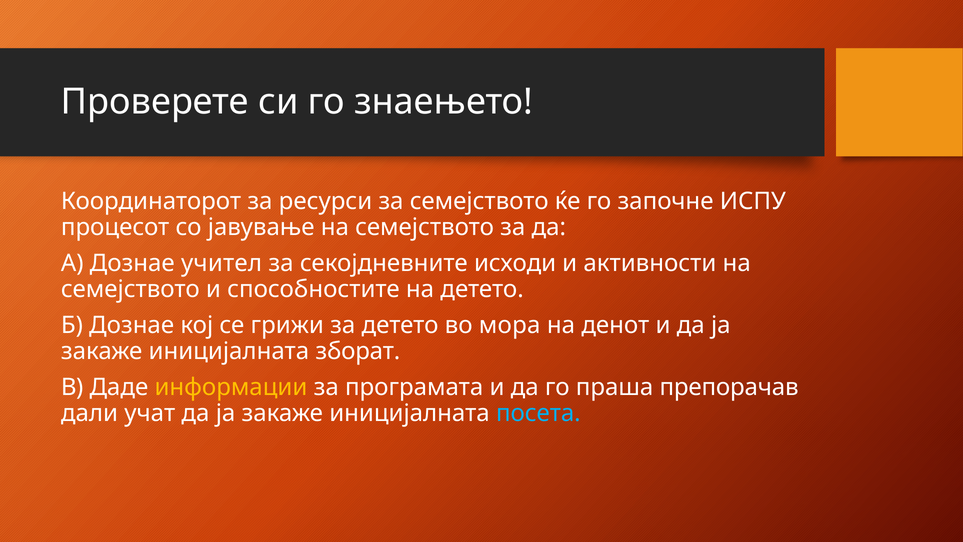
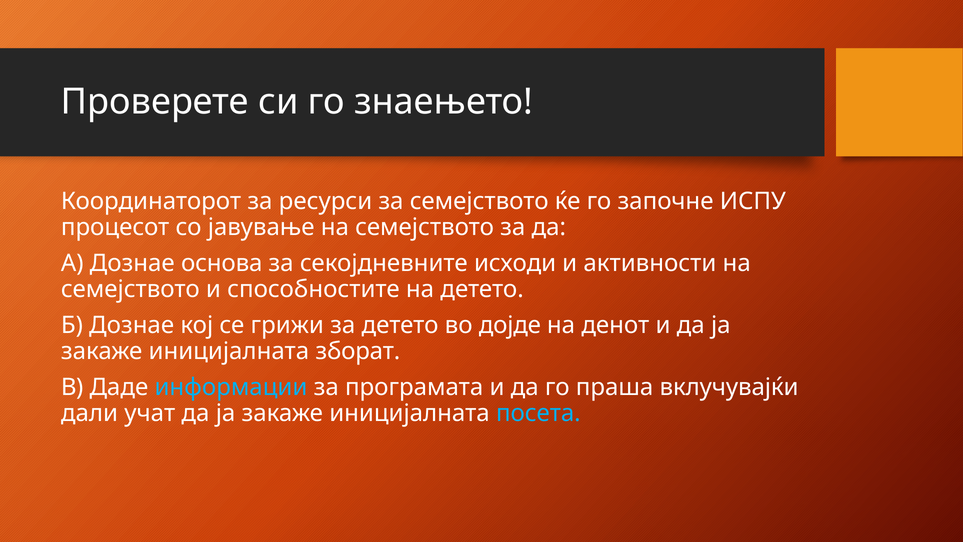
учител: учител -> основа (222, 263)
мора: мора -> дојде (510, 325)
информации colour: yellow -> light blue (231, 387)
препорачав: препорачав -> вклучувајќи (729, 387)
